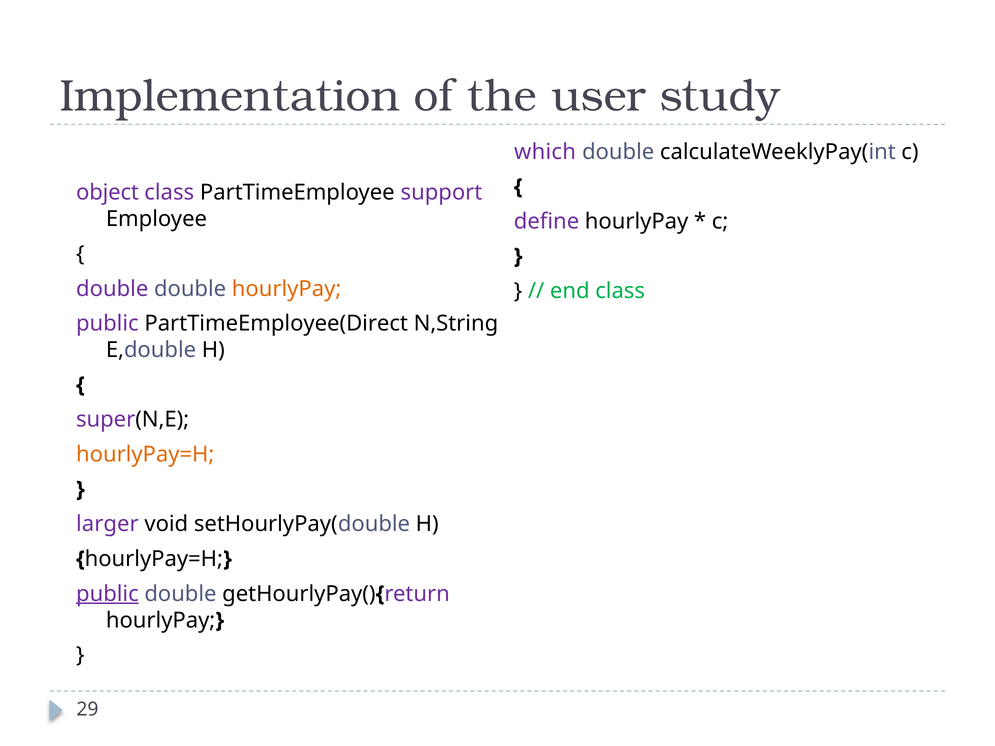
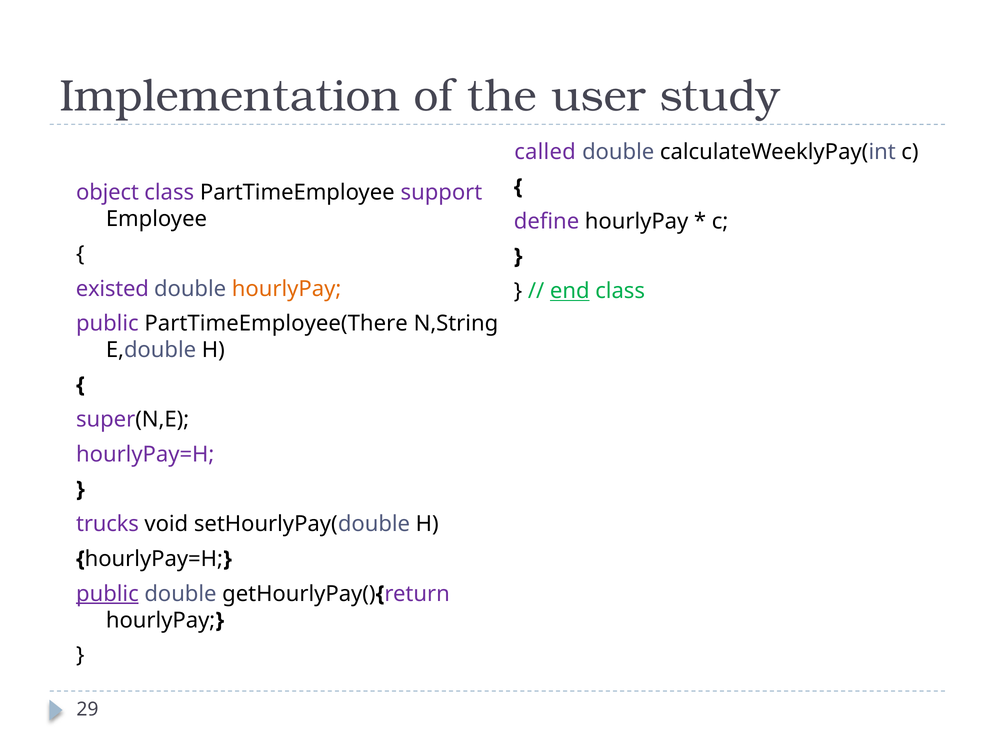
which: which -> called (545, 152)
double: double -> existed (112, 289)
end underline: none -> present (570, 291)
PartTimeEmployee(Direct: PartTimeEmployee(Direct -> PartTimeEmployee(There (276, 324)
hourlyPay=H colour: orange -> purple (145, 455)
larger: larger -> trucks (108, 524)
